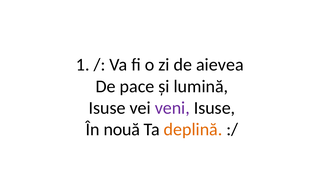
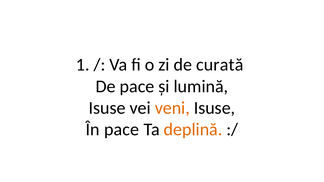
aievea: aievea -> curată (220, 65)
veni colour: purple -> orange (172, 108)
În nouă: nouă -> pace (122, 130)
